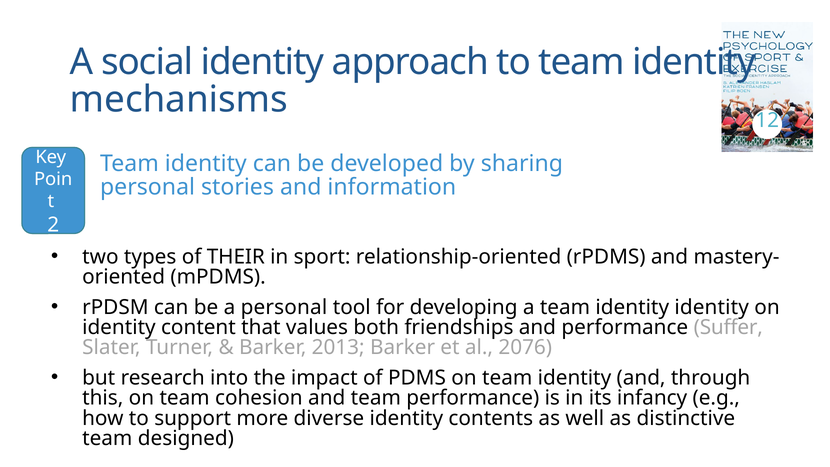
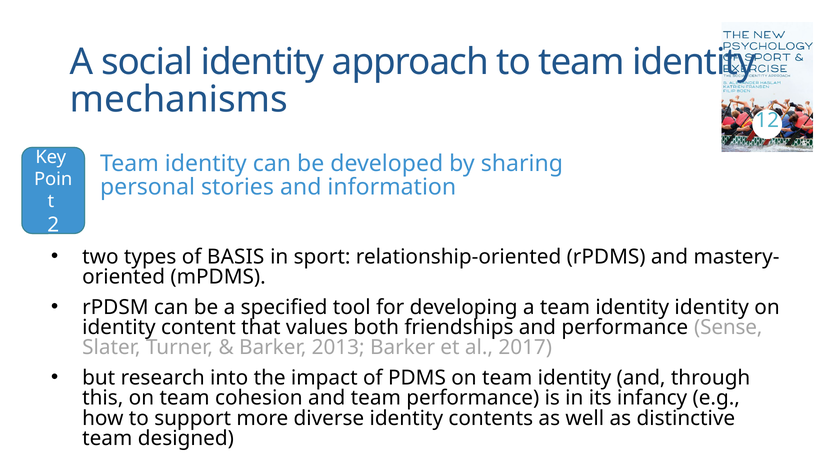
THEIR: THEIR -> BASIS (236, 257)
a personal: personal -> specified (284, 307)
Suffer: Suffer -> Sense (728, 327)
2076: 2076 -> 2017 (525, 348)
